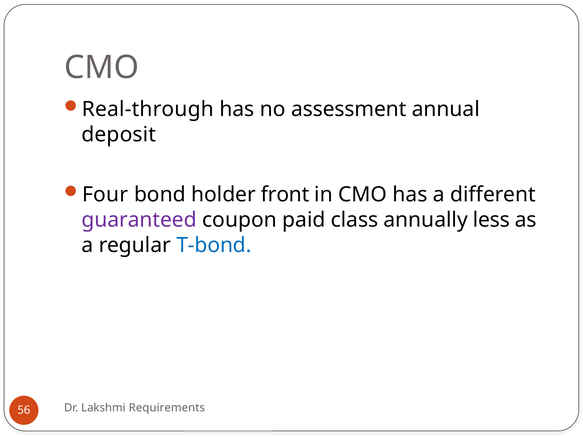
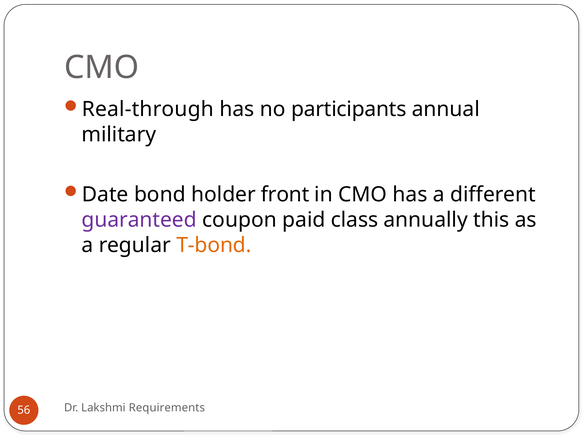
assessment: assessment -> participants (349, 109)
deposit: deposit -> military (119, 135)
Four: Four -> Date (105, 195)
less: less -> this (491, 220)
T-bond colour: blue -> orange (214, 245)
